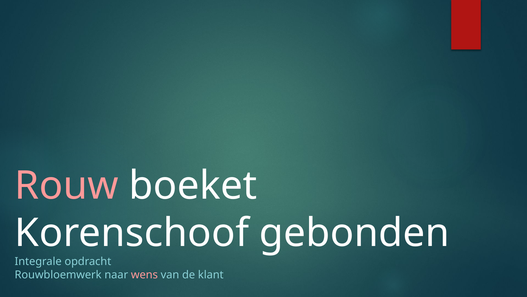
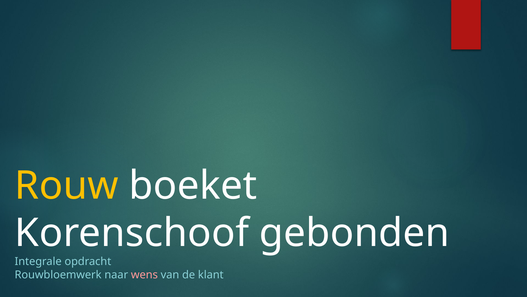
Rouw colour: pink -> yellow (67, 185)
